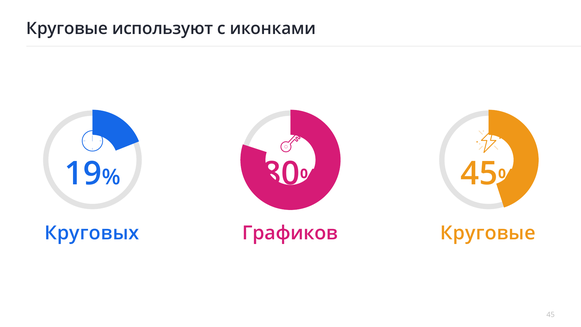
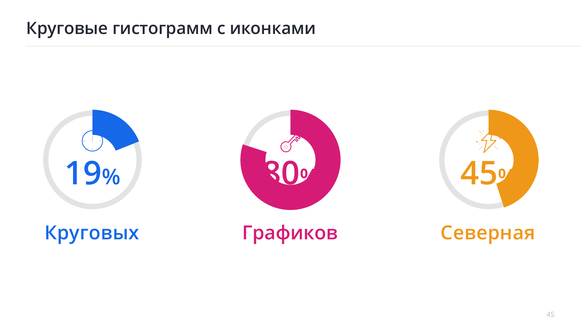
используют: используют -> гистограмм (163, 28)
Круговые: Круговые -> Северная (488, 233)
